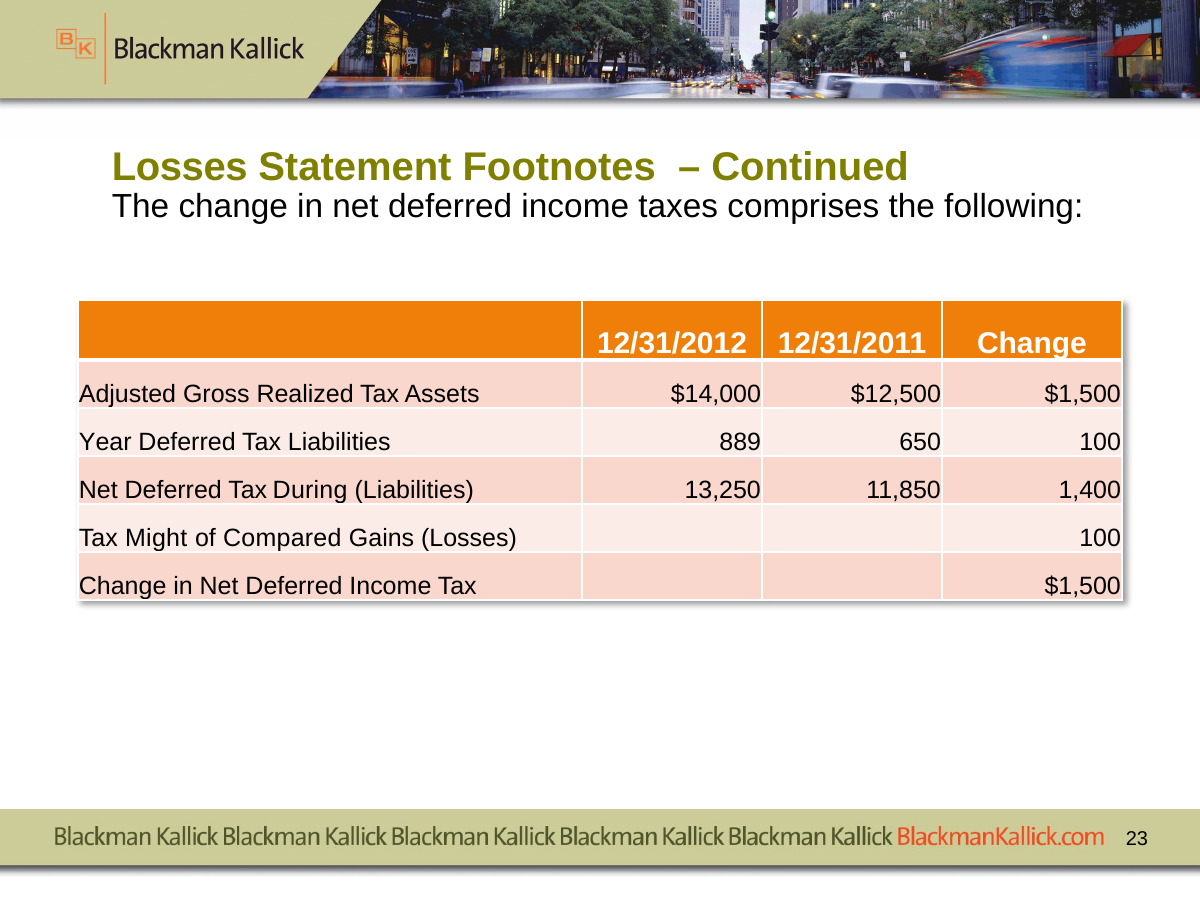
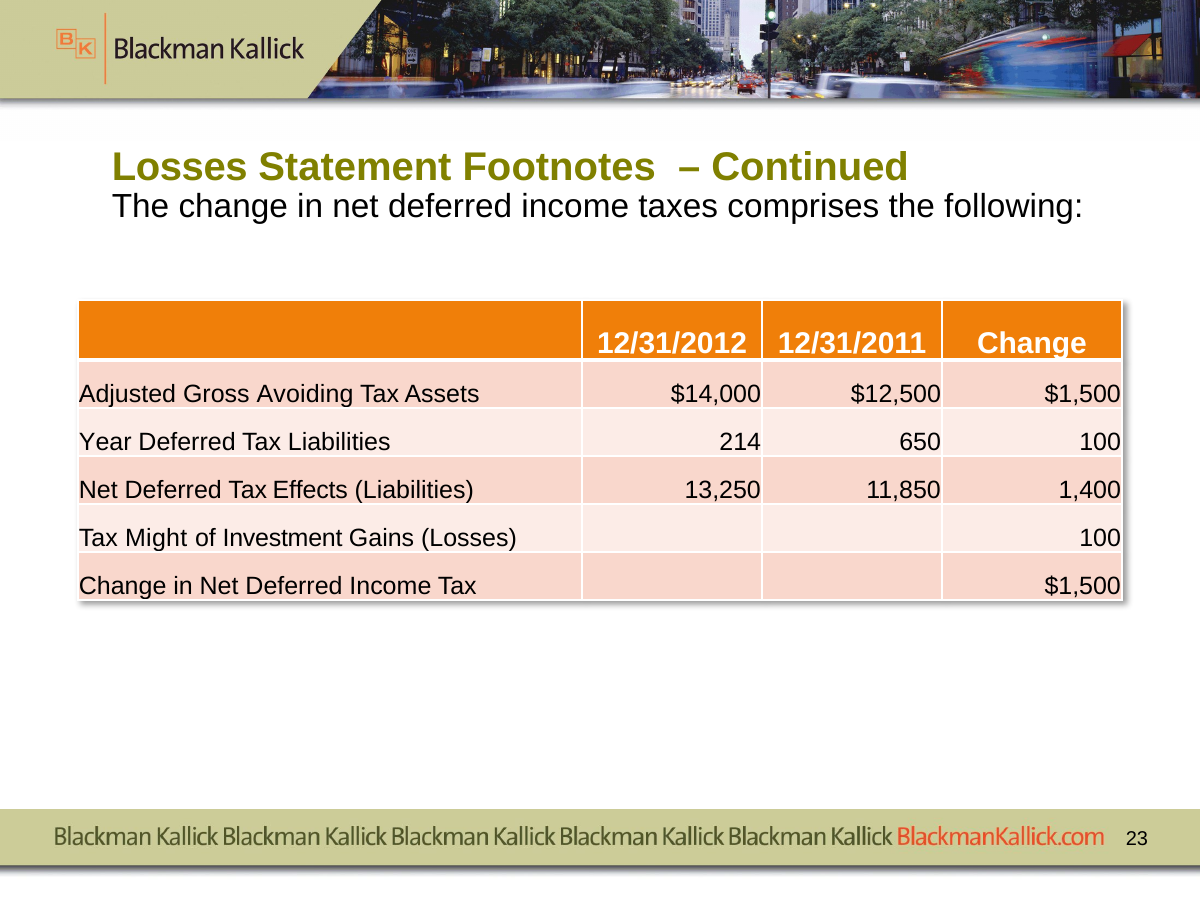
Realized: Realized -> Avoiding (305, 395)
889: 889 -> 214 (740, 443)
During: During -> Effects (310, 491)
Compared: Compared -> Investment (283, 539)
